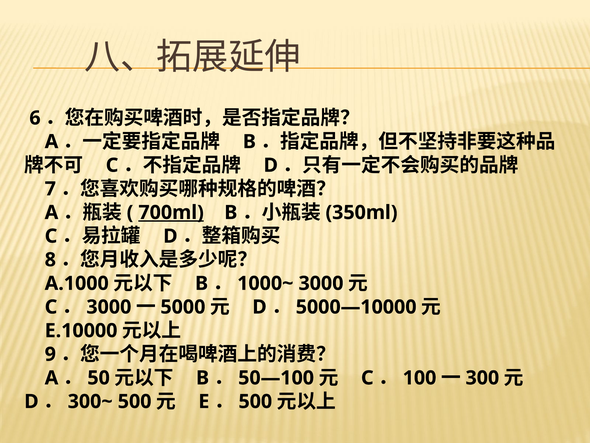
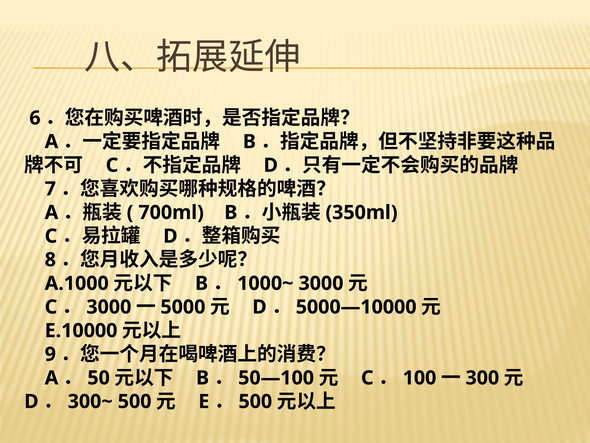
700ml underline: present -> none (171, 212)
